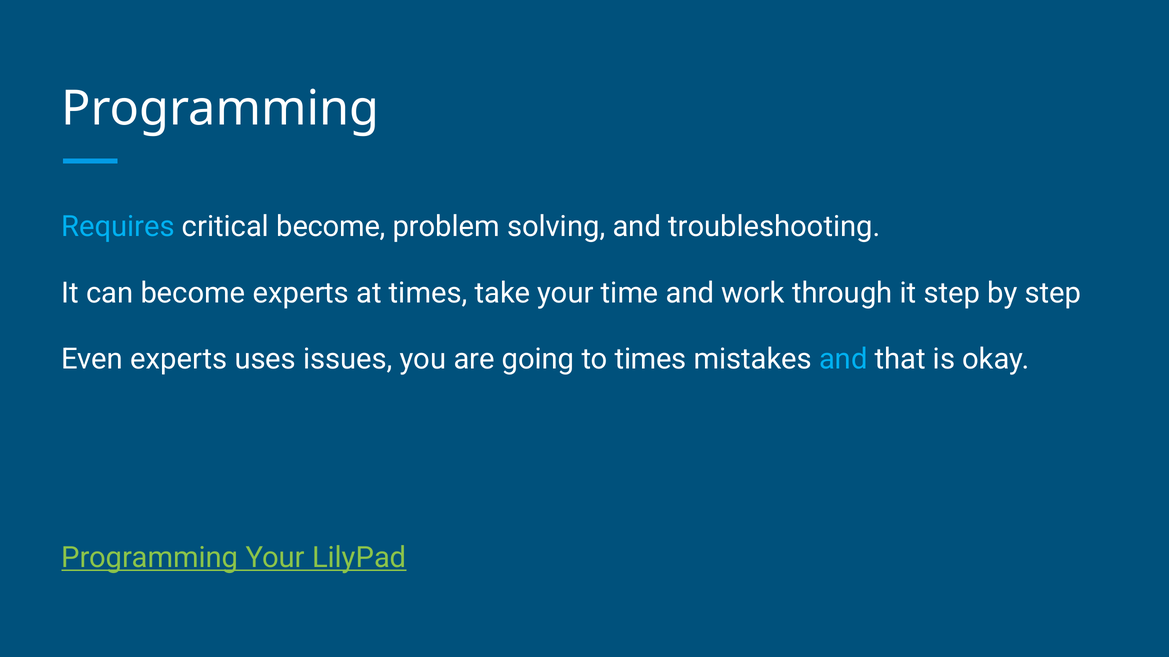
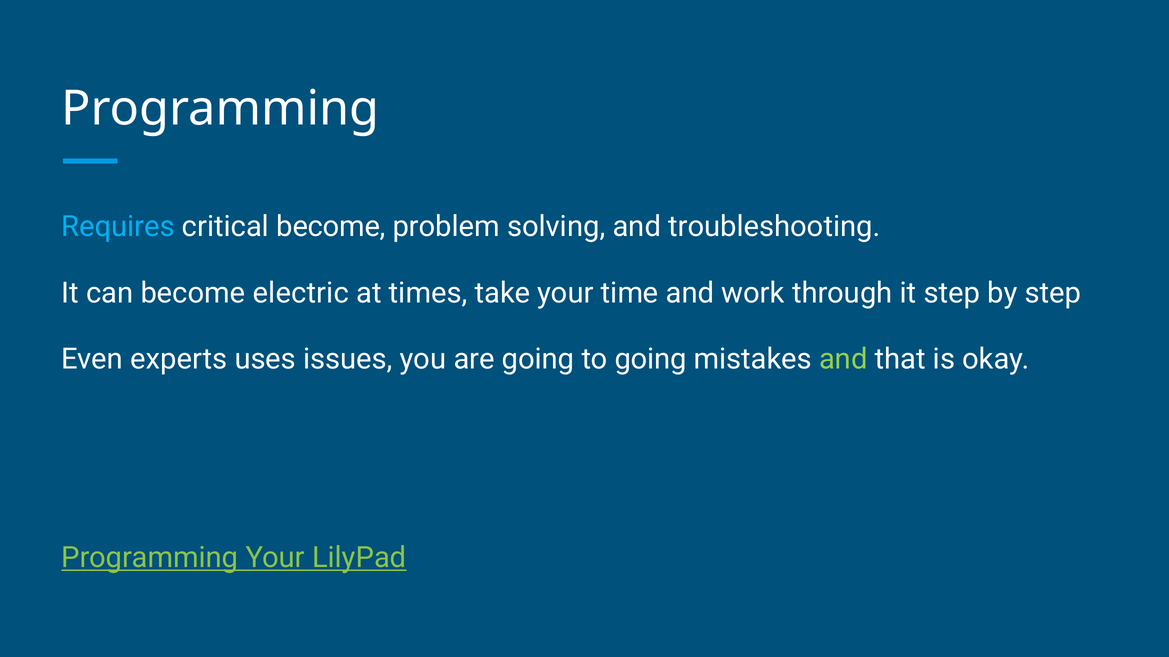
become experts: experts -> electric (301, 293)
to times: times -> going (651, 360)
and colour: light blue -> light green (843, 360)
